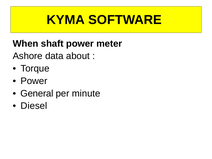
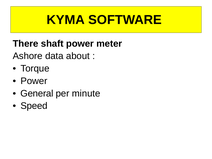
When: When -> There (26, 44)
Diesel: Diesel -> Speed (34, 106)
